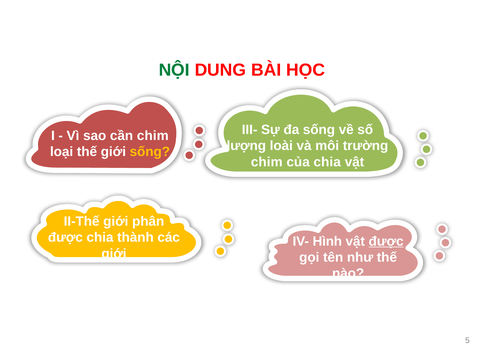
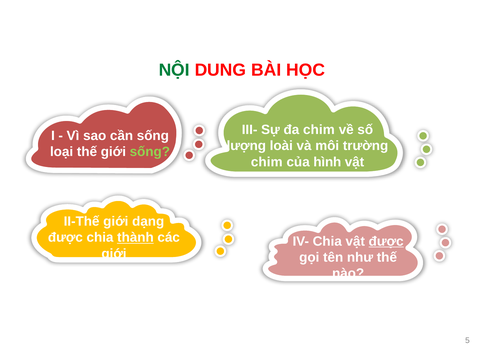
đa sống: sống -> chim (319, 130)
cần chim: chim -> sống (153, 136)
sống colour: yellow -> light green (150, 152)
của chia: chia -> hình (327, 162)
phân: phân -> dạng (148, 221)
thành underline: none -> present (135, 238)
IV- Hình: Hình -> Chia (327, 241)
